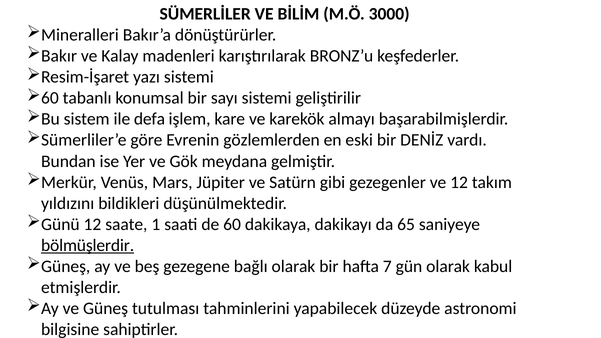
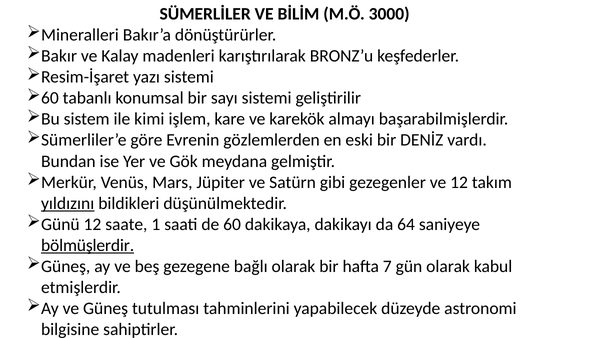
defa: defa -> kimi (149, 119)
yıldızını underline: none -> present (68, 203)
65: 65 -> 64 (406, 224)
